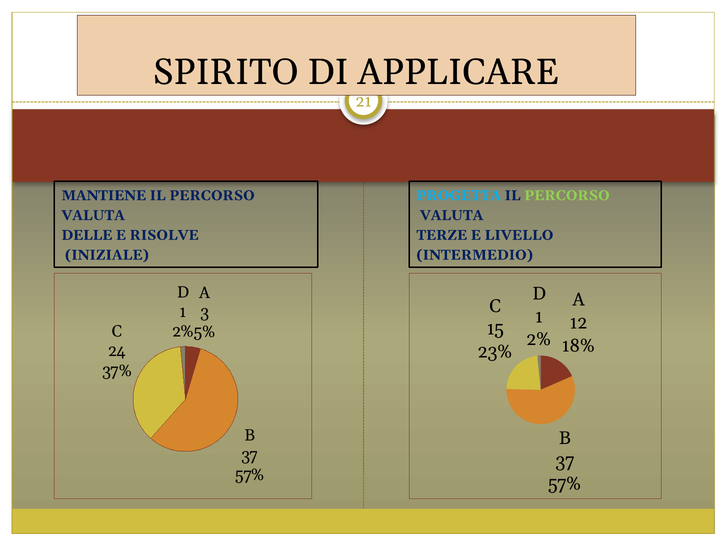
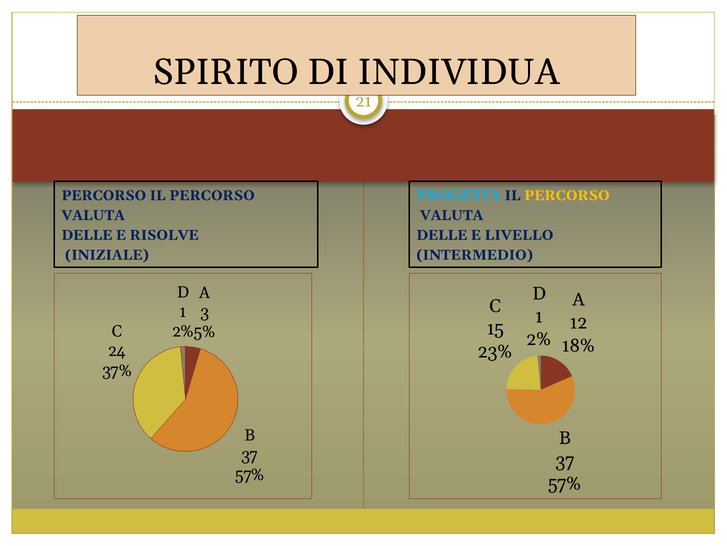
APPLICARE: APPLICARE -> INDIVIDUA (459, 72)
MANTIENE: MANTIENE -> PERCORSO (104, 195)
PERCORSO colour: light green -> yellow (567, 195)
TERZE: TERZE -> DELLE (442, 235)
